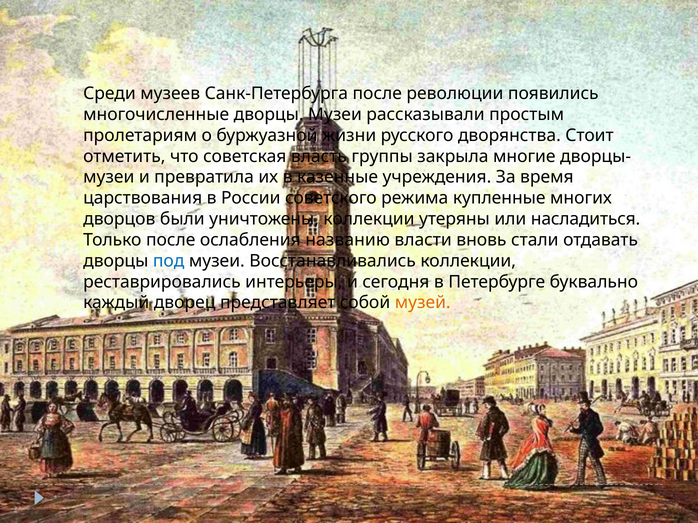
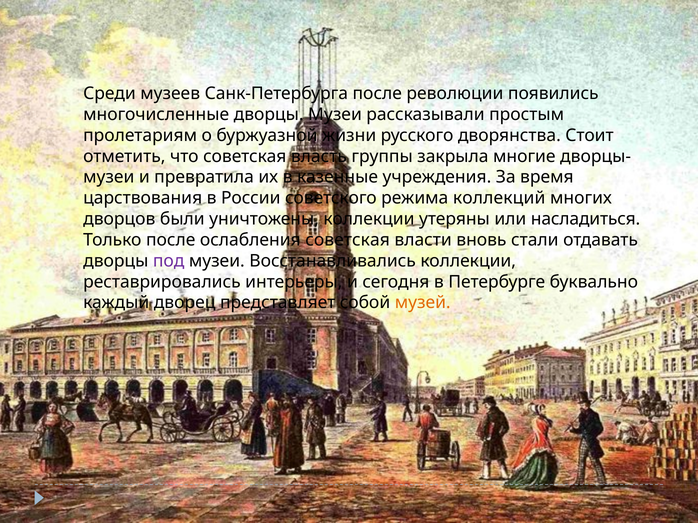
купленные: купленные -> коллекций (499, 198)
ослабления названию: названию -> советская (348, 240)
под colour: blue -> purple (169, 261)
